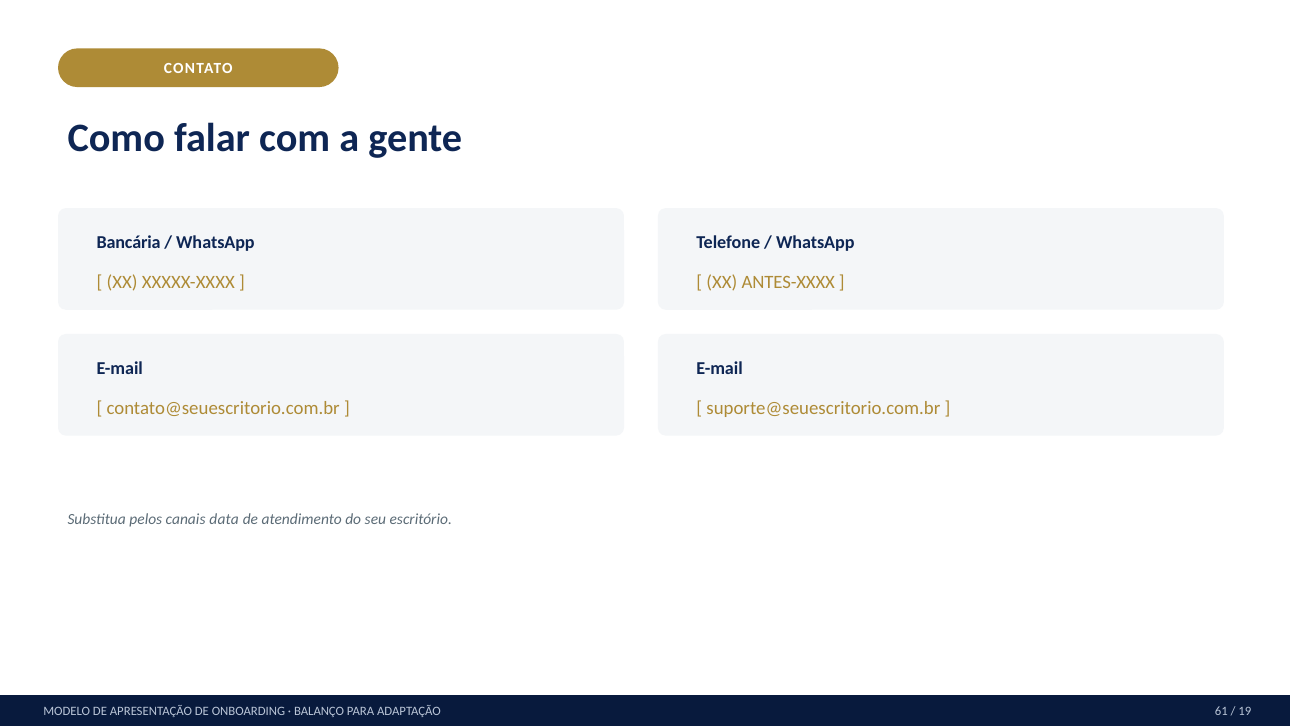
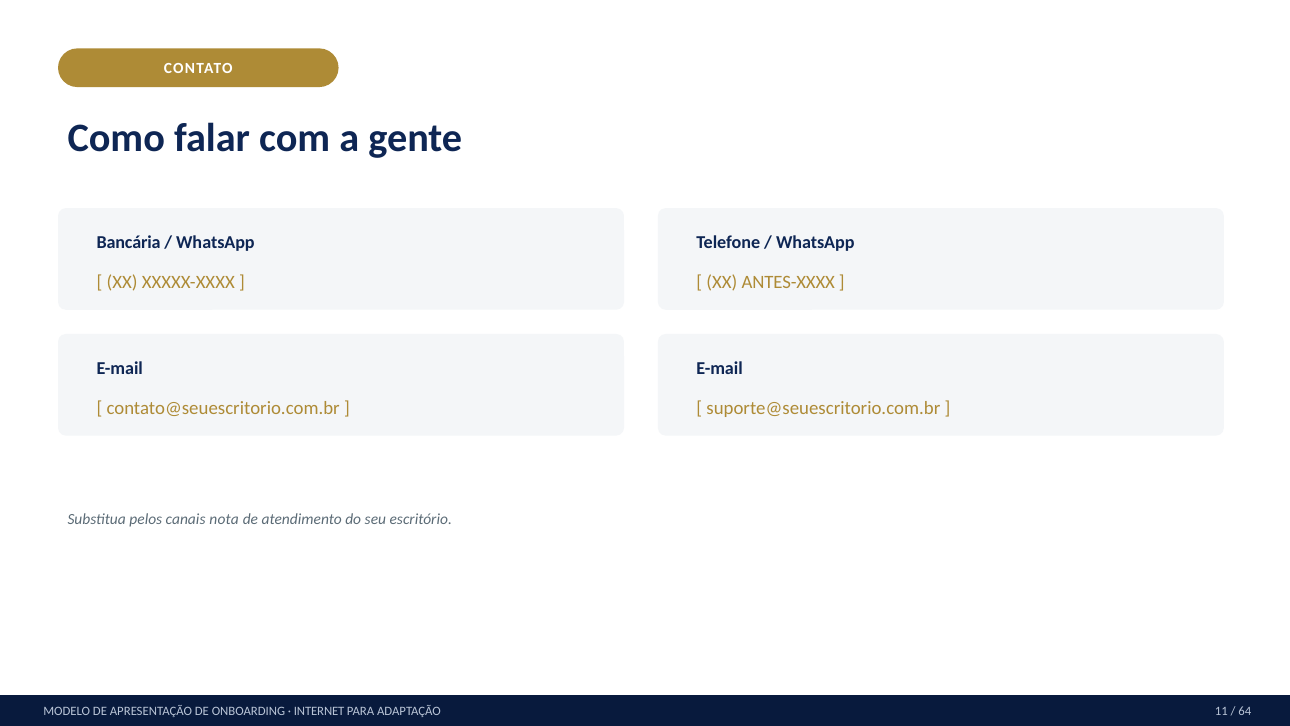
data: data -> nota (224, 519)
BALANÇO: BALANÇO -> INTERNET (319, 711)
61: 61 -> 11 (1221, 711)
19: 19 -> 64 (1245, 711)
